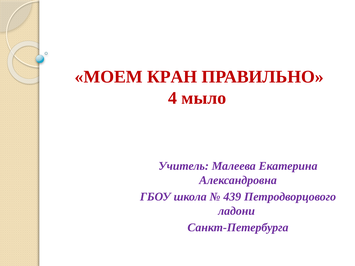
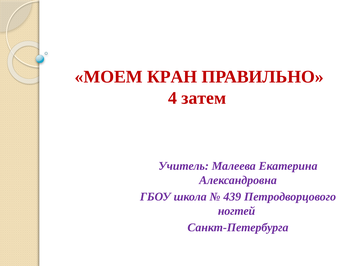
мыло: мыло -> затем (204, 98)
ладони: ладони -> ногтей (237, 211)
